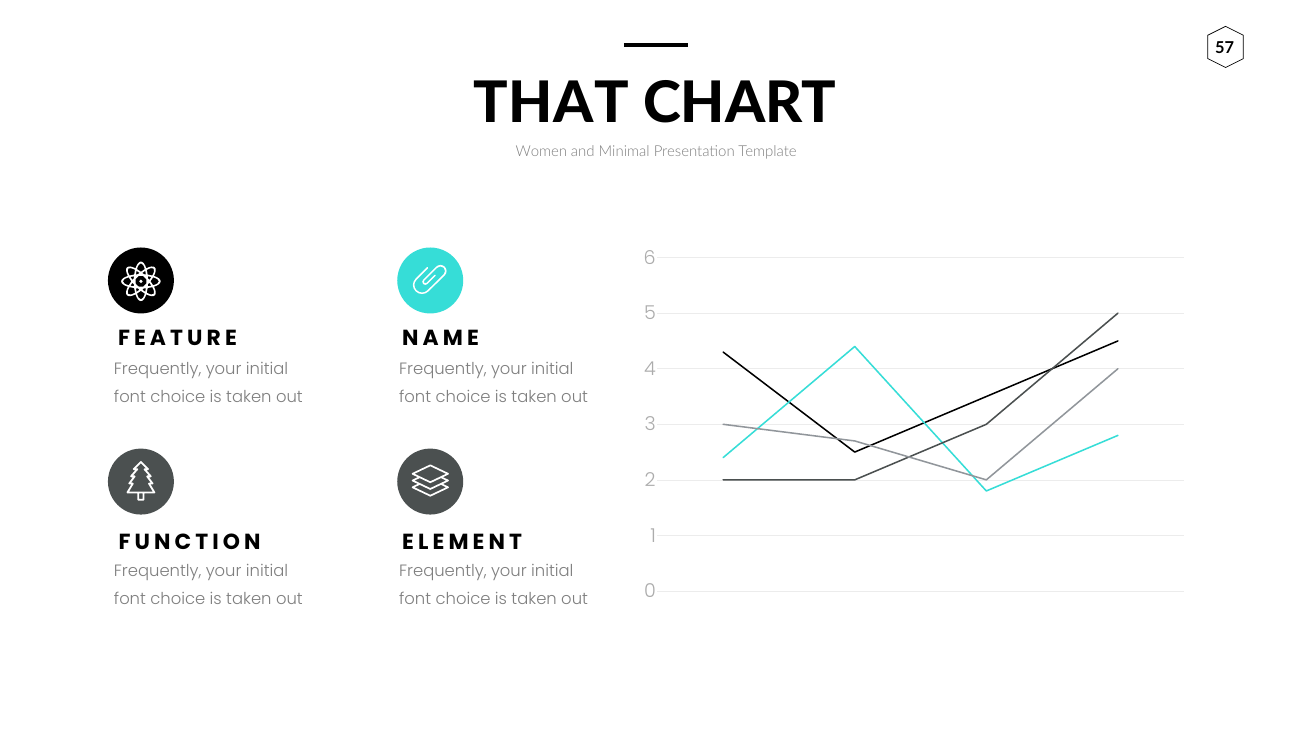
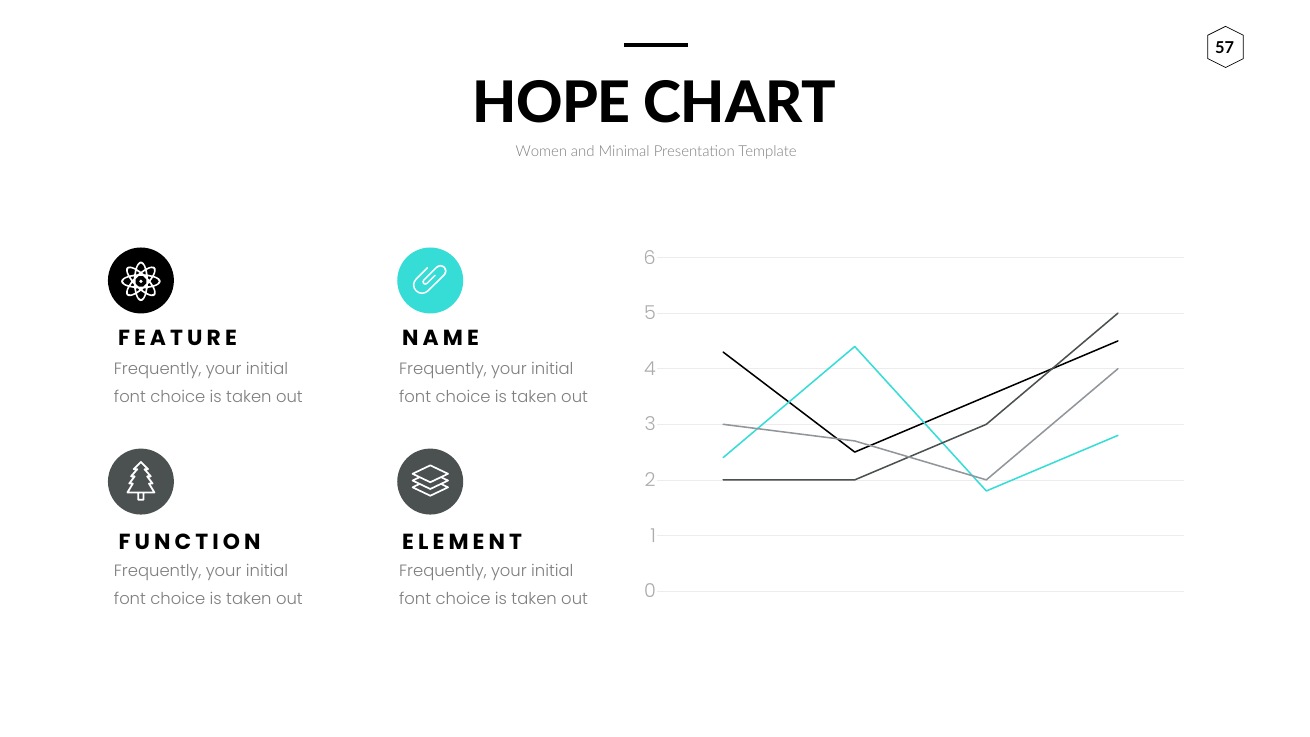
THAT: THAT -> HOPE (552, 104)
